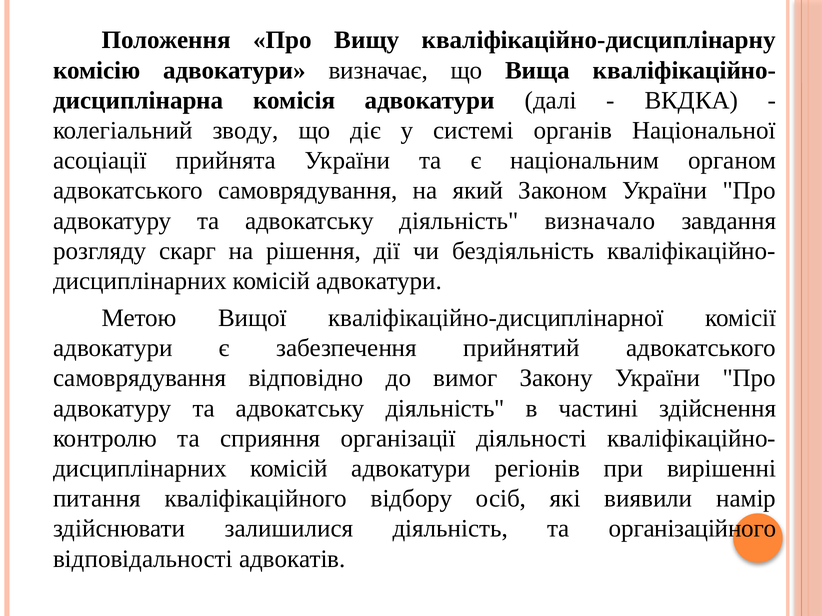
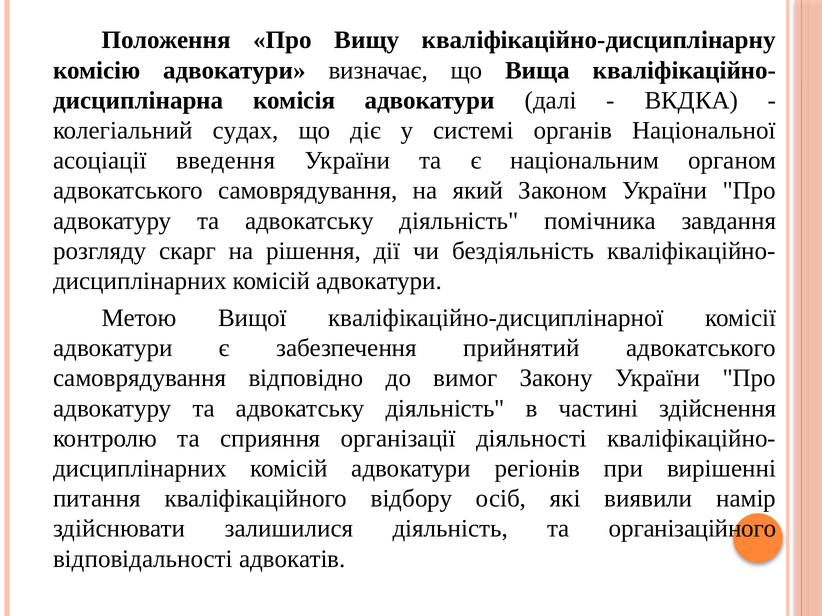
зводу: зводу -> судах (246, 131)
прийнята: прийнята -> введення (226, 161)
визначало: визначало -> помічника (600, 221)
